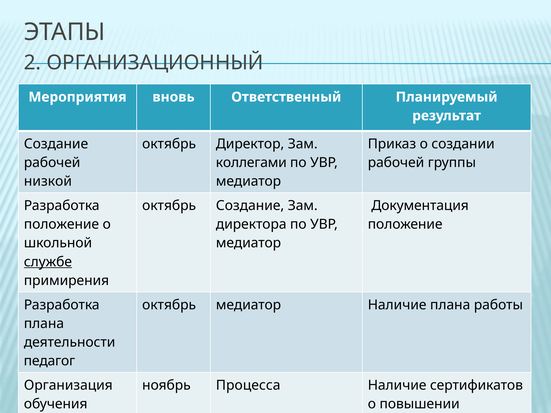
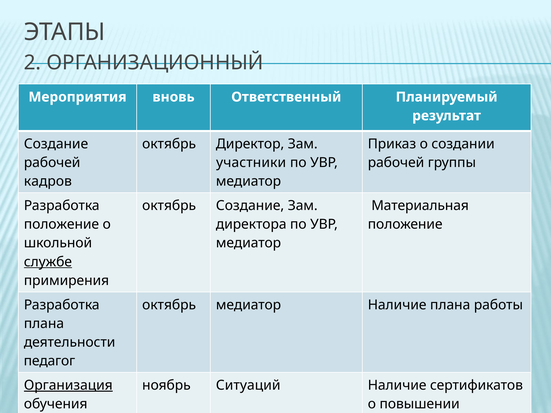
коллегами: коллегами -> участники (251, 163)
низкой: низкой -> кадров (48, 181)
Документация: Документация -> Материальная (420, 206)
Организация underline: none -> present (68, 385)
Процесса: Процесса -> Ситуаций (248, 385)
